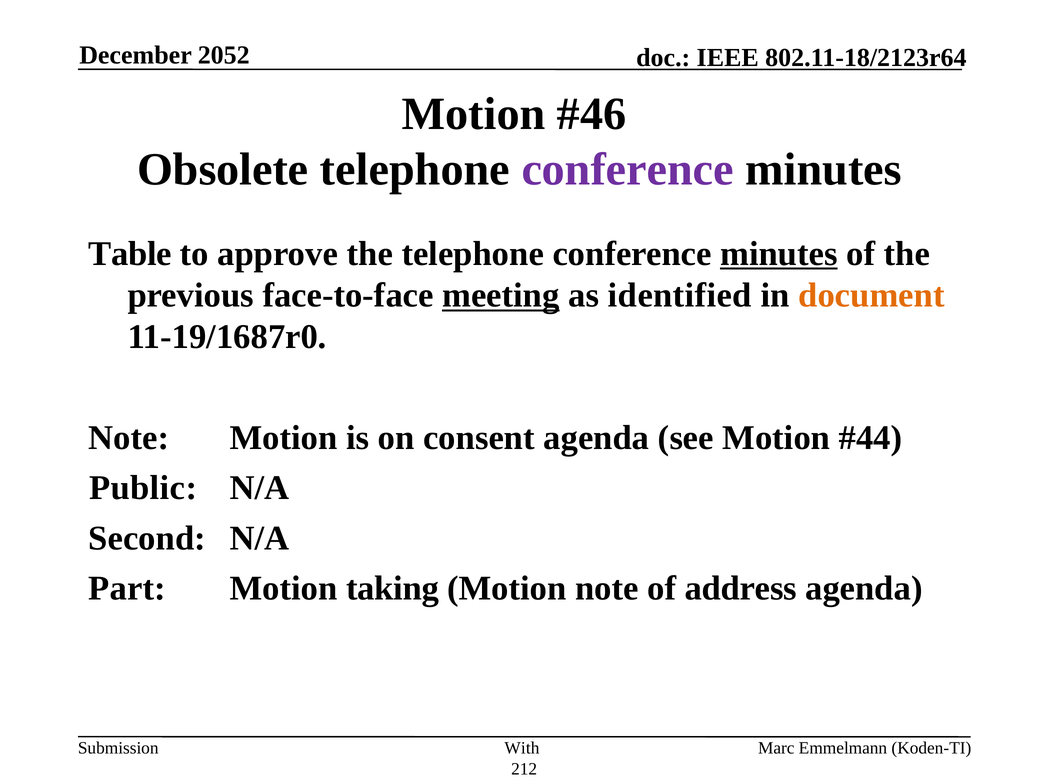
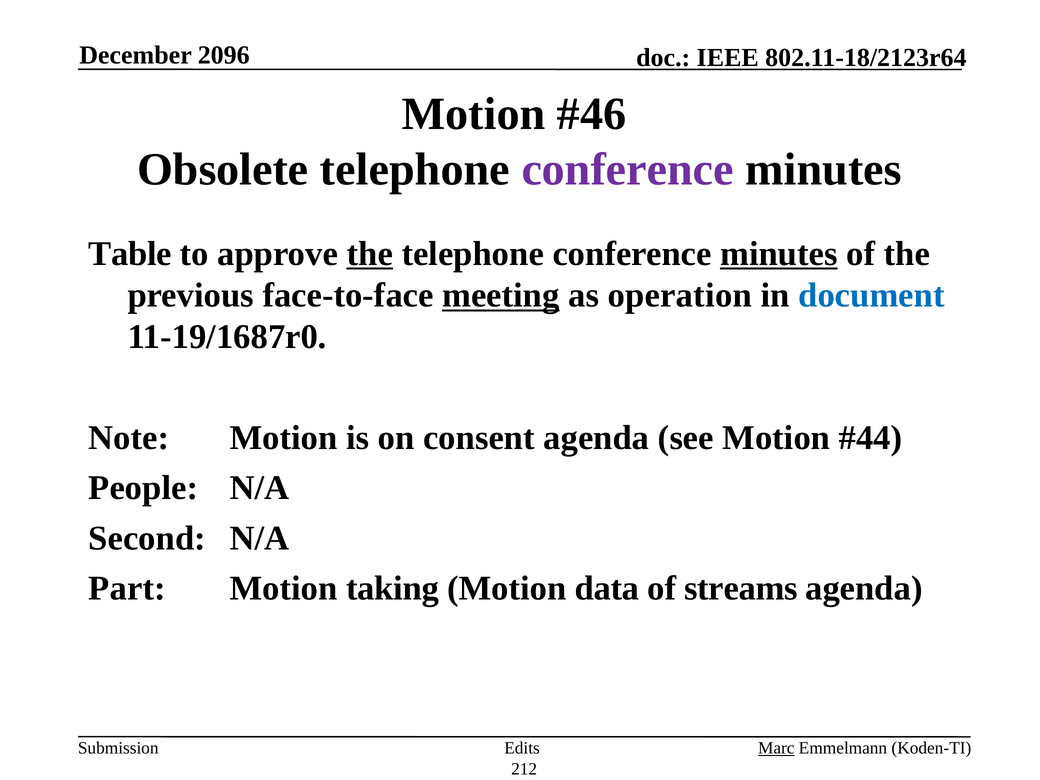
2052: 2052 -> 2096 (224, 55)
the underline: none -> present (370, 254)
identified: identified -> operation (680, 295)
document colour: orange -> blue (871, 295)
Public: Public -> People (143, 488)
Motion note: note -> data (607, 588)
address: address -> streams (741, 588)
With: With -> Edits (522, 748)
Marc underline: none -> present (776, 748)
